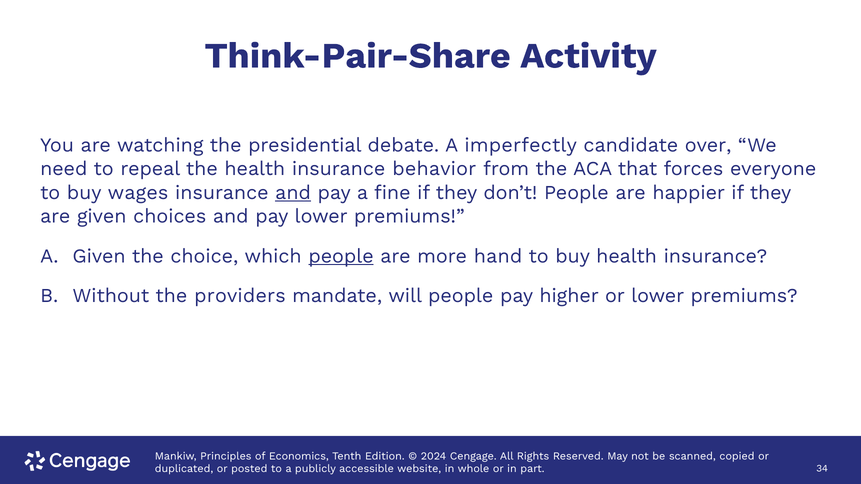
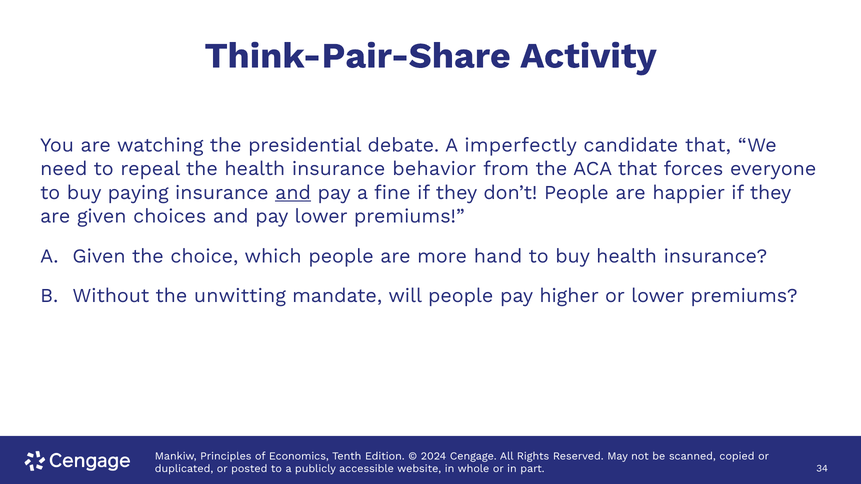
candidate over: over -> that (708, 145)
wages: wages -> paying (138, 193)
people underline: present -> none (341, 256)
providers: providers -> unwitting (240, 296)
